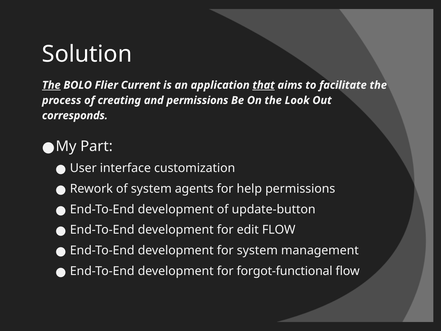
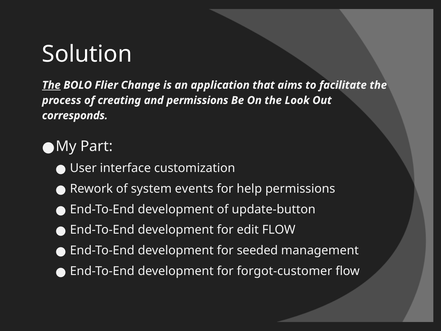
Current: Current -> Change (141, 85)
that underline: present -> none (264, 85)
agents: agents -> events (194, 189)
for system: system -> seeded (257, 250)
forgot-functional: forgot-functional -> forgot-customer (285, 271)
